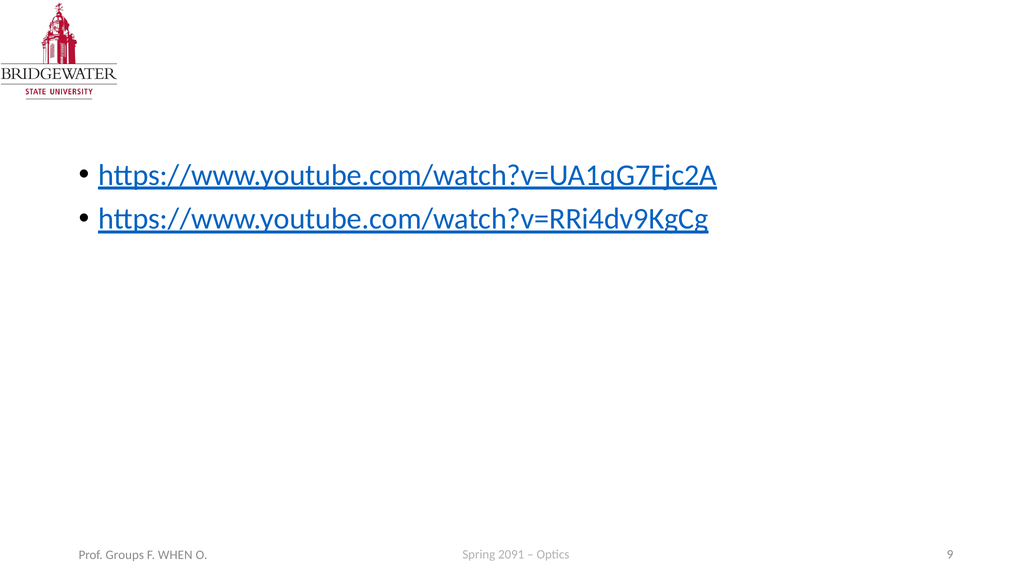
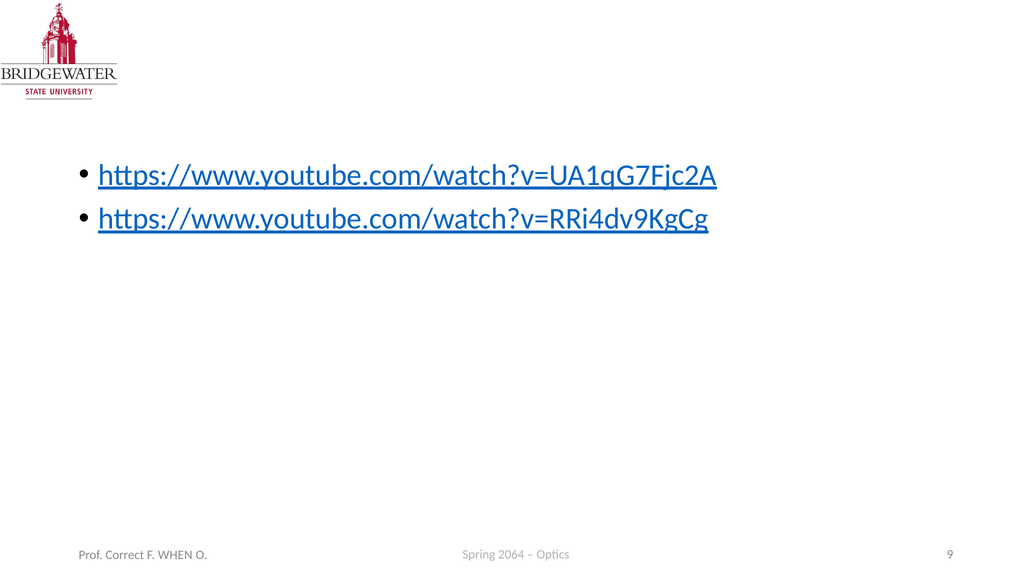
2091: 2091 -> 2064 (511, 554)
Groups: Groups -> Correct (125, 554)
